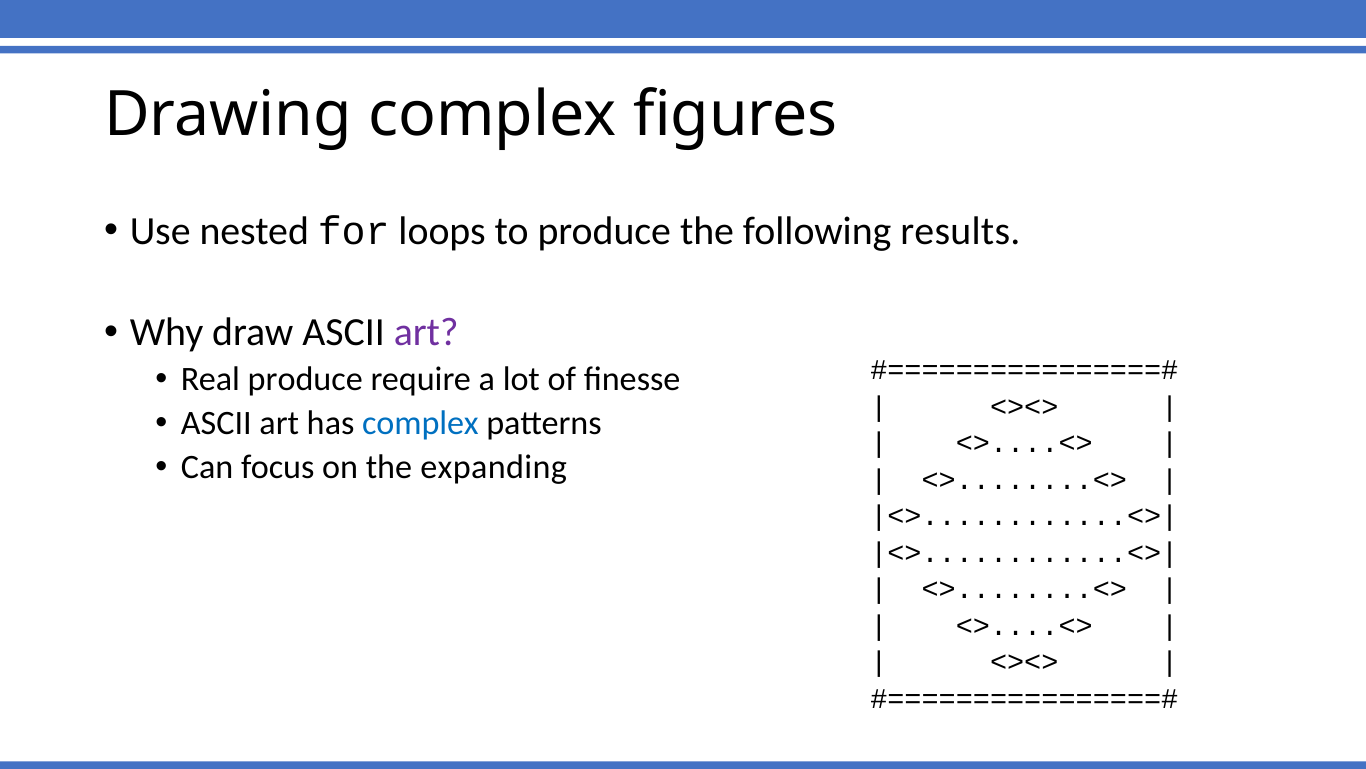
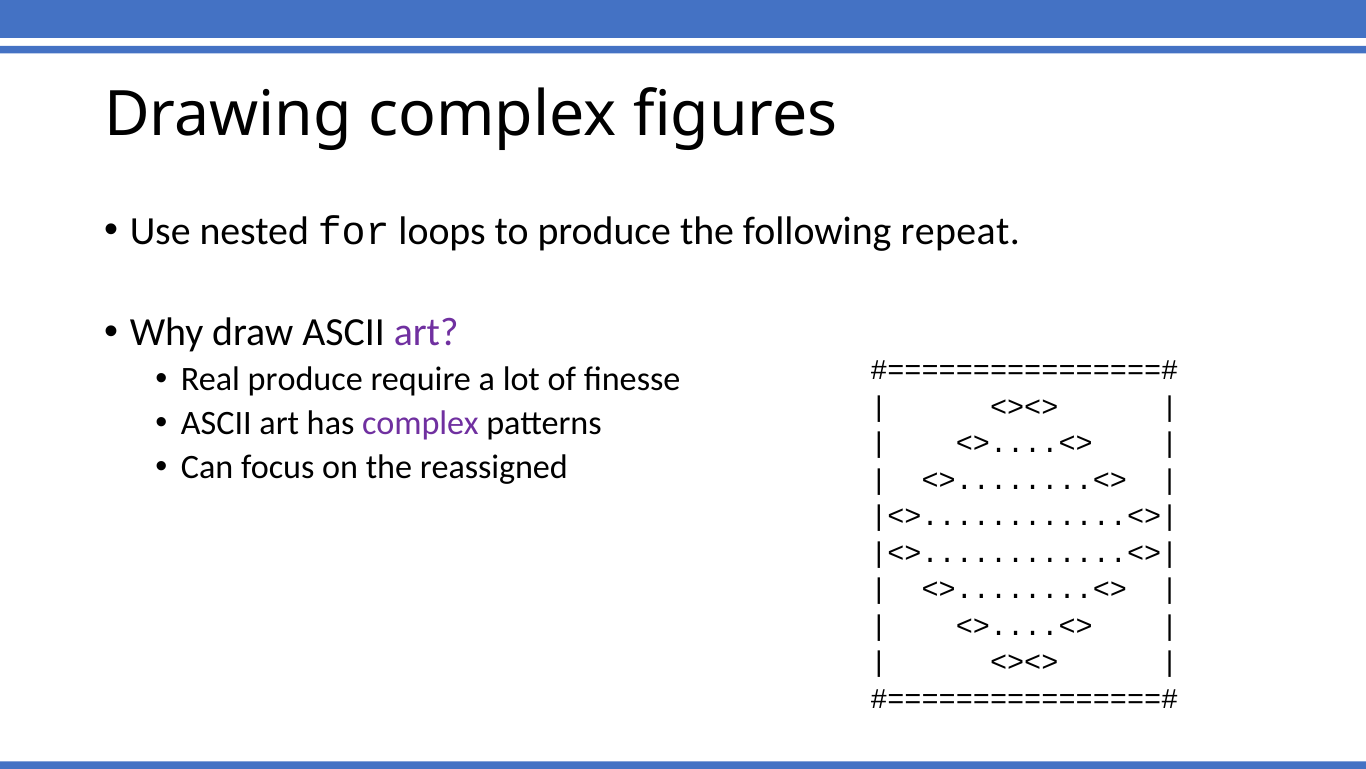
results: results -> repeat (960, 231)
complex colour: blue -> purple (420, 423)
expanding: expanding -> reassigned (494, 467)
